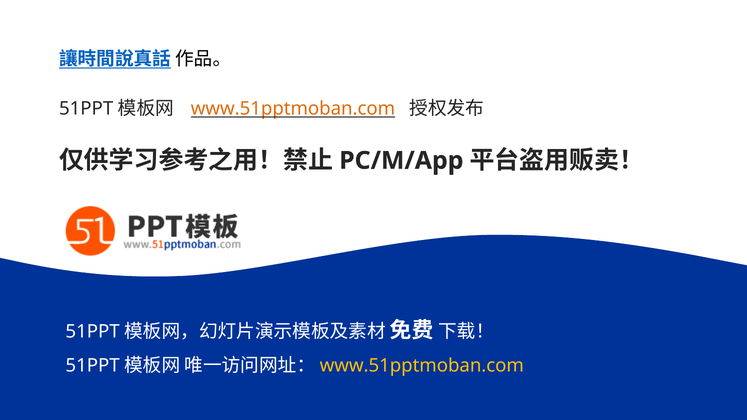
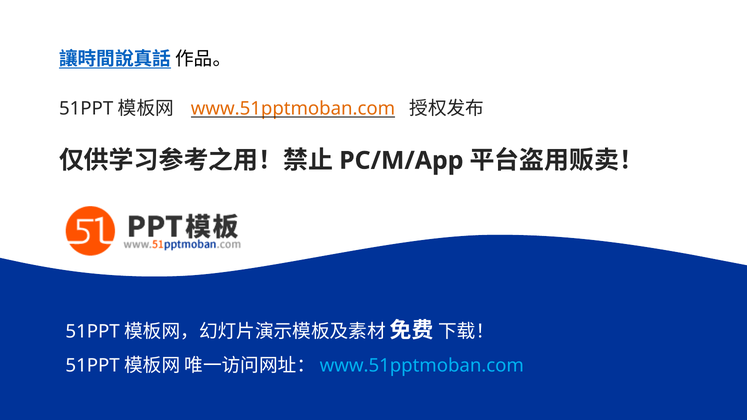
www.51pptmoban.com colour: yellow -> light blue (422, 366)
